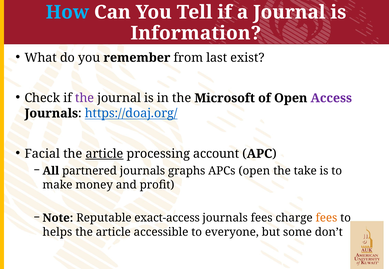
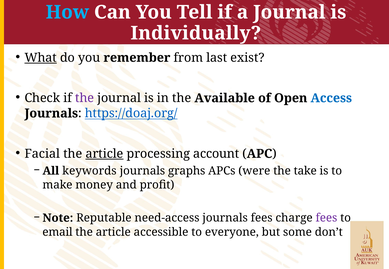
Information: Information -> Individually (196, 33)
What underline: none -> present (41, 58)
Microsoft: Microsoft -> Available (225, 98)
Access colour: purple -> blue (331, 98)
partnered: partnered -> keywords (89, 171)
APCs open: open -> were (254, 171)
exact-access: exact-access -> need-access (167, 218)
fees colour: orange -> purple (326, 218)
helps: helps -> email (58, 232)
